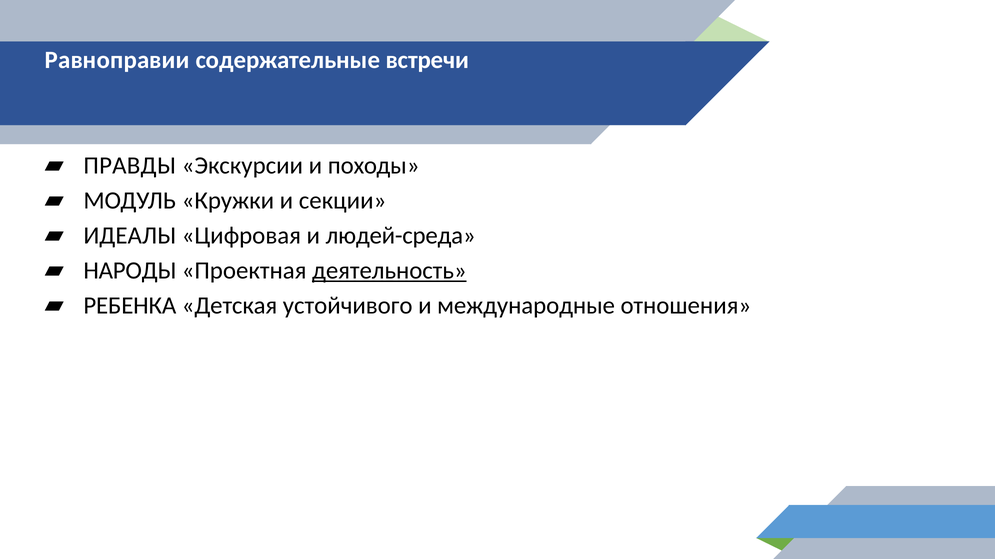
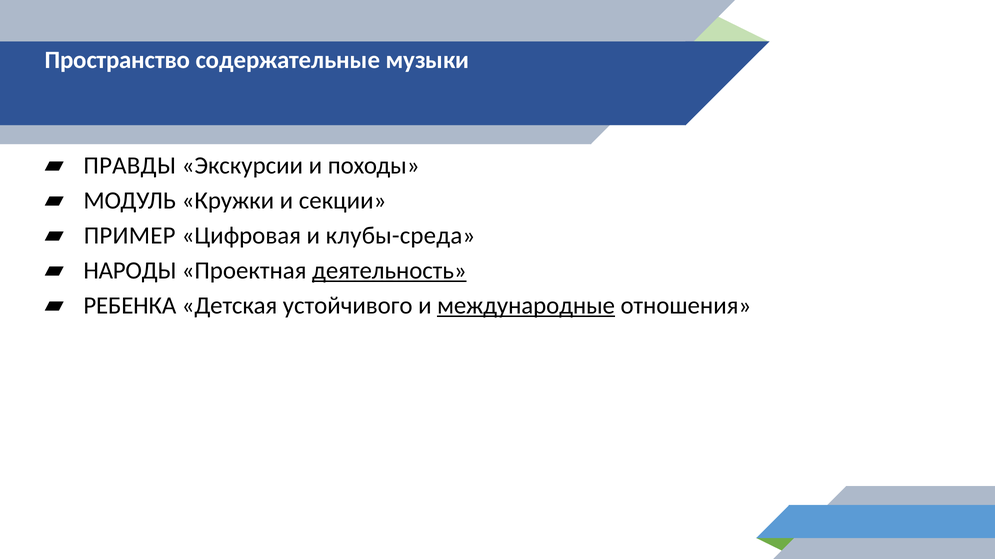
Равноправии: Равноправии -> Пространство (117, 60)
встречи: встречи -> музыки (427, 60)
ИДЕАЛЫ: ИДЕАЛЫ -> ПРИМЕР (130, 236)
людей-среда: людей-среда -> клубы-среда (400, 236)
международные underline: none -> present (526, 306)
